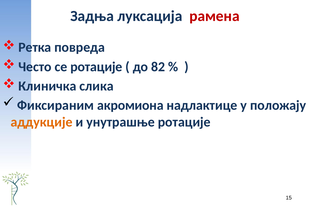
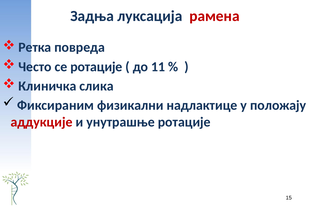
82: 82 -> 11 (158, 67)
акромиона: акромиона -> физикални (130, 105)
аддукције colour: orange -> red (41, 122)
